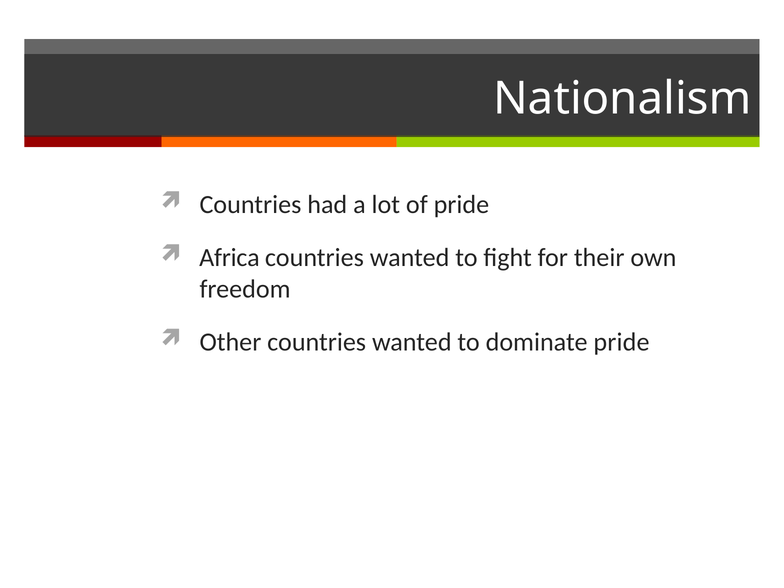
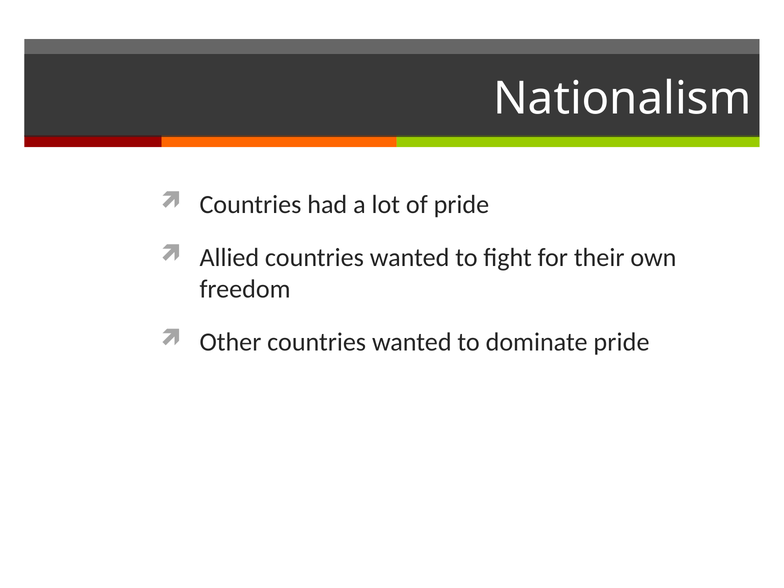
Africa: Africa -> Allied (229, 258)
